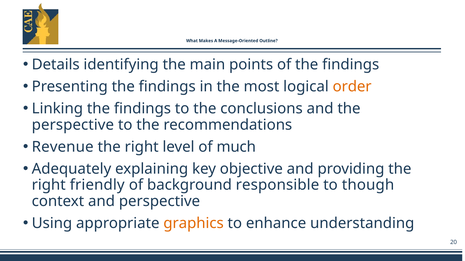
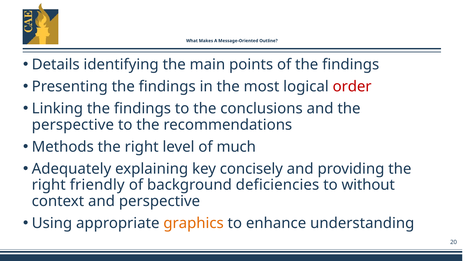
order colour: orange -> red (352, 87)
Revenue: Revenue -> Methods (63, 147)
objective: objective -> concisely (251, 169)
responsible: responsible -> deficiencies (278, 185)
though: though -> without (368, 185)
